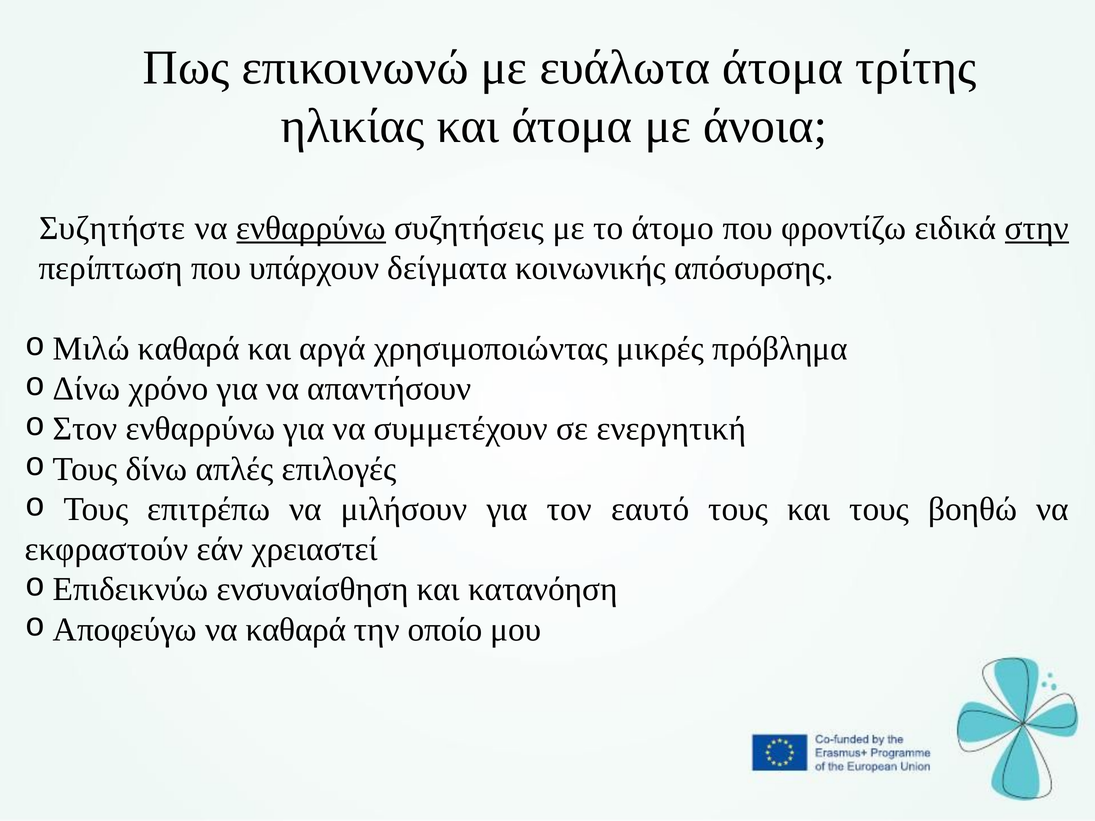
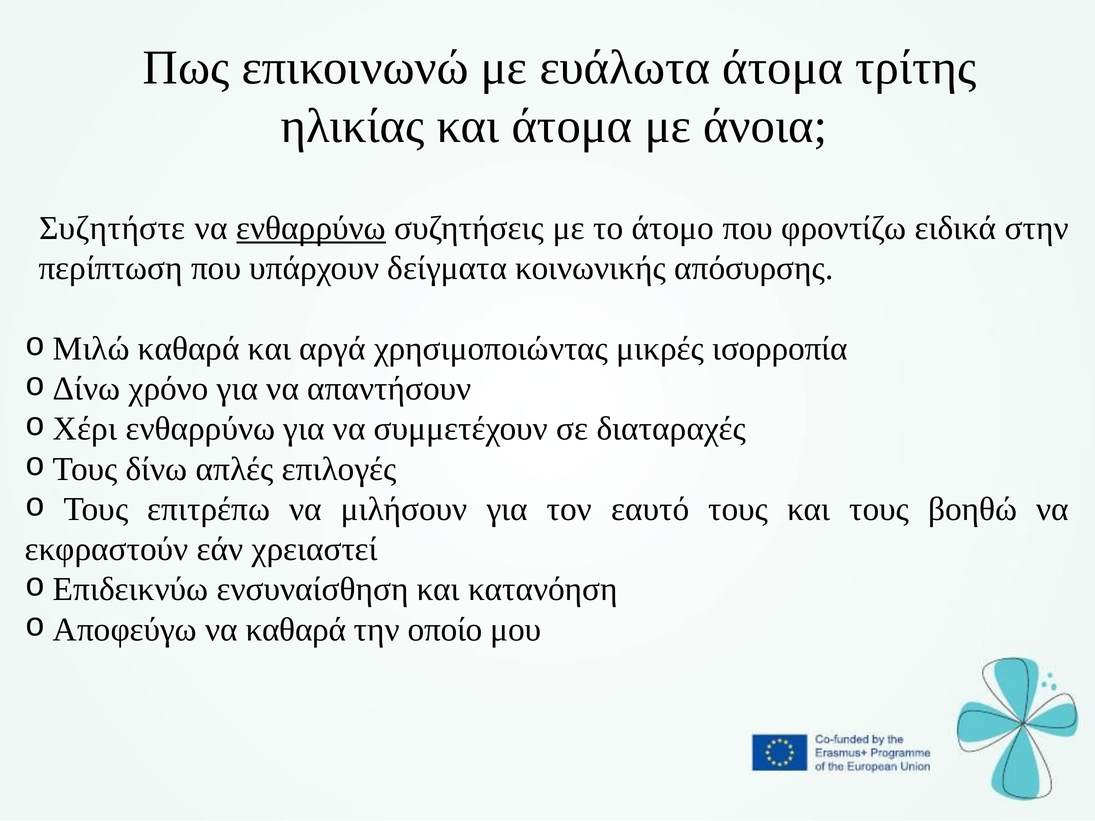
στην underline: present -> none (1037, 228)
πρόβλημα: πρόβλημα -> ισορροπία (780, 349)
Στον: Στον -> Χέρι (85, 429)
ενεργητική: ενεργητική -> διαταραχές (671, 429)
